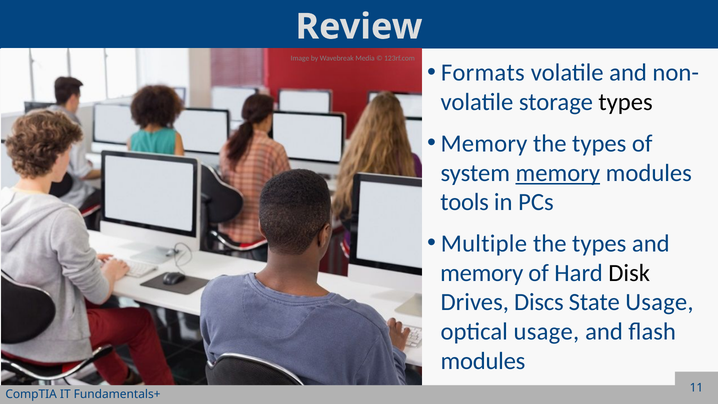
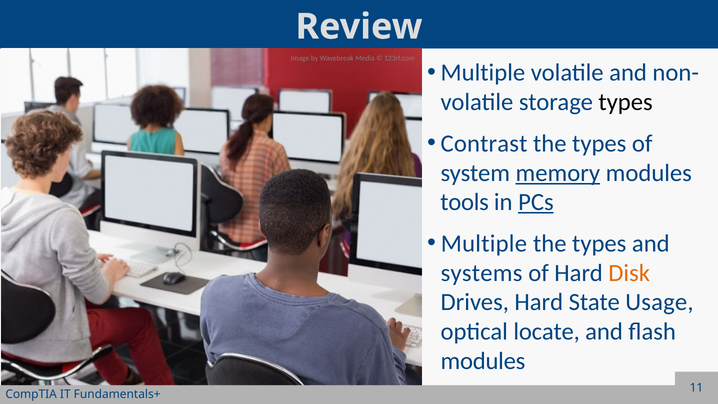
Formats: Formats -> Multiple (483, 73)
Memory: Memory -> Contrast (484, 144)
PCs underline: none -> present (536, 202)
memory: memory -> systems (482, 273)
Disk colour: black -> orange (629, 273)
Drives Discs: Discs -> Hard (539, 302)
optical usage: usage -> locate (547, 332)
